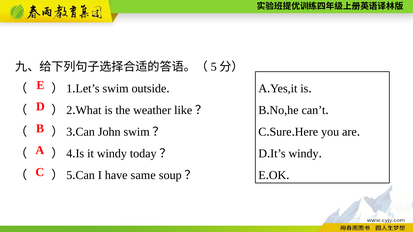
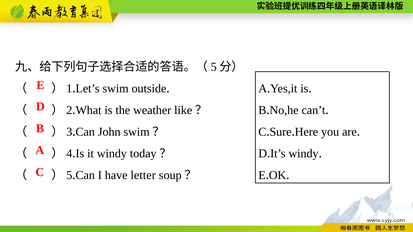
same: same -> letter (143, 175)
